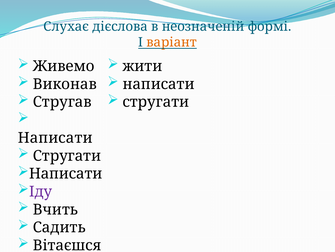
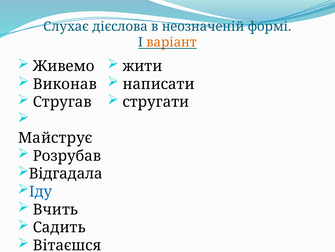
Написати: Написати -> Майструє (55, 138)
Стругати: Стругати -> Розрубав (67, 155)
Написати: Написати -> Відгадала (66, 173)
Іду colour: purple -> blue (41, 191)
